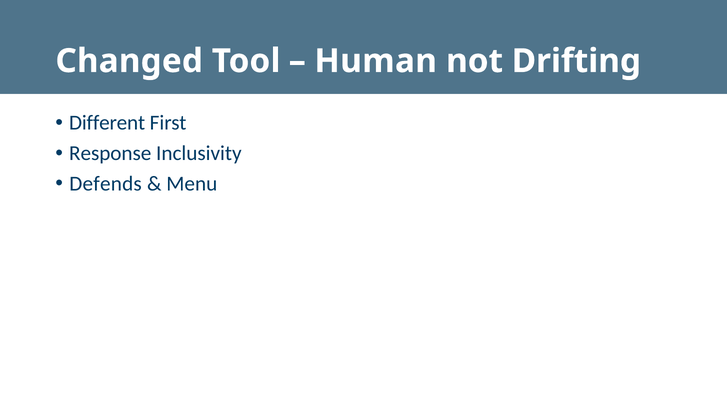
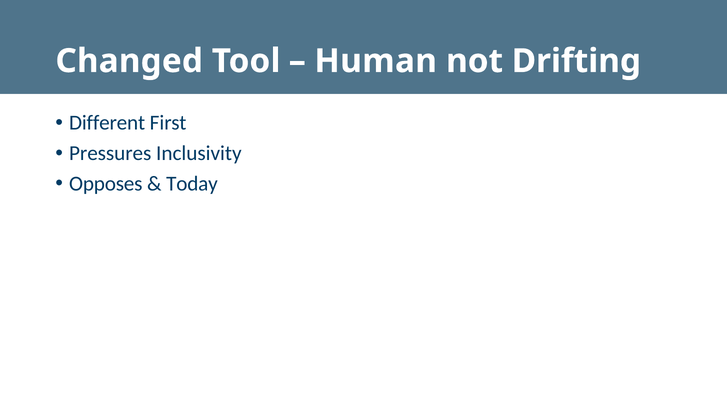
Response: Response -> Pressures (110, 153)
Defends: Defends -> Opposes (106, 184)
Menu: Menu -> Today (192, 184)
